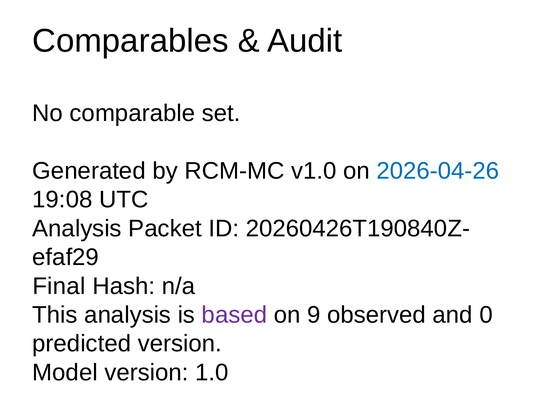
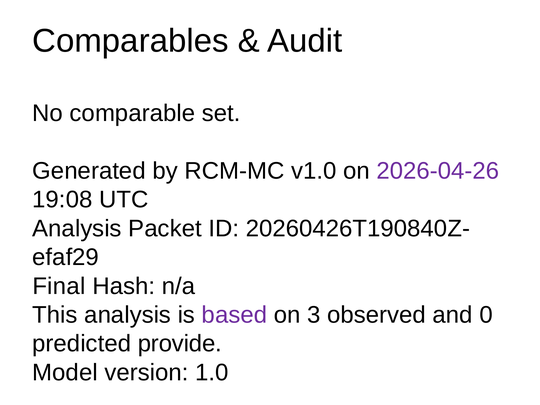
2026-04-26 colour: blue -> purple (438, 171)
9: 9 -> 3 (314, 315)
predicted version: version -> provide (180, 344)
